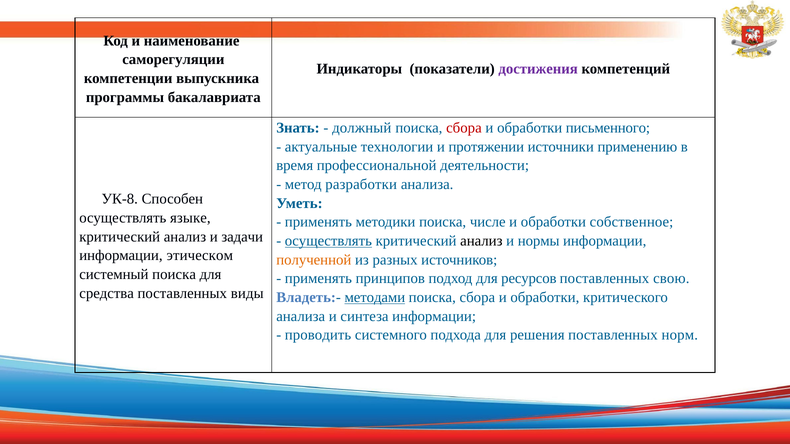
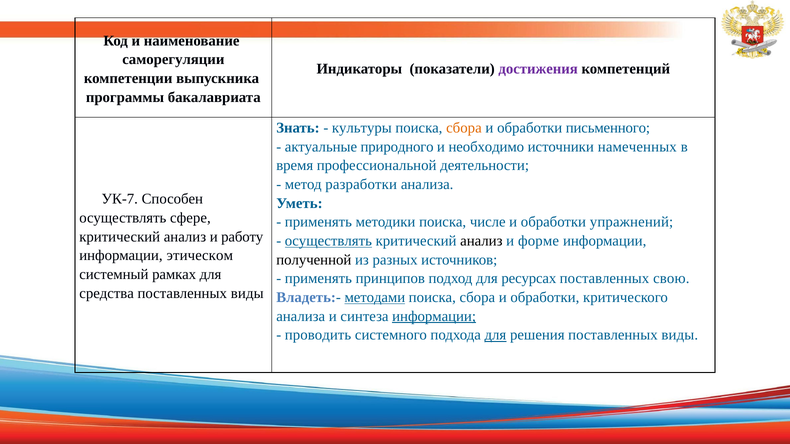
должный: должный -> культуры (362, 128)
сбора colour: red -> orange (464, 128)
технологии: технологии -> природного (397, 147)
протяжении: протяжении -> необходимо (486, 147)
применению: применению -> намеченных (637, 147)
УК-8: УК-8 -> УК-7 (120, 199)
языке: языке -> сфере (190, 218)
собственное: собственное -> упражнений (632, 222)
задачи: задачи -> работу (242, 237)
нормы: нормы -> форме (539, 241)
полученной colour: orange -> black (314, 260)
системный поиска: поиска -> рамках (174, 275)
ресурсов: ресурсов -> ресурсах (529, 279)
информации underline: none -> present (434, 317)
для underline: none -> present (495, 335)
решения поставленных норм: норм -> виды (680, 335)
